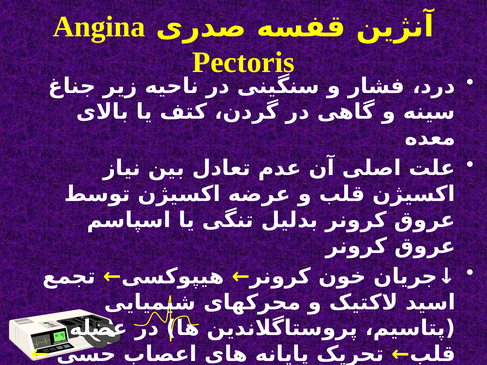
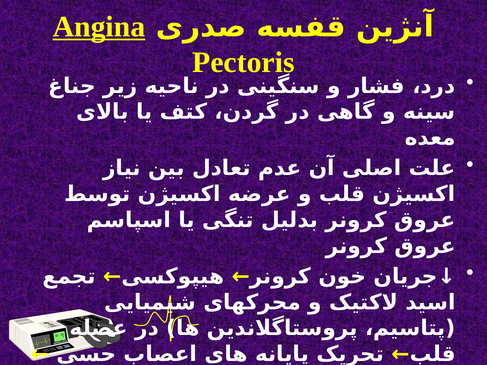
Angina underline: none -> present (99, 27)
